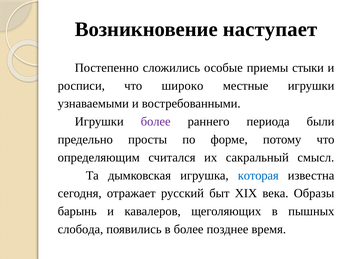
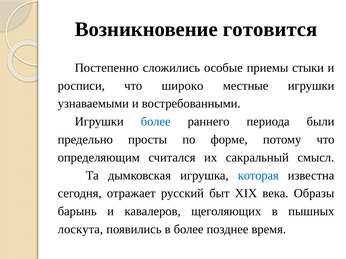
наступает: наступает -> готовится (270, 29)
более colour: purple -> blue (156, 122)
слобода: слобода -> лоскута (80, 230)
